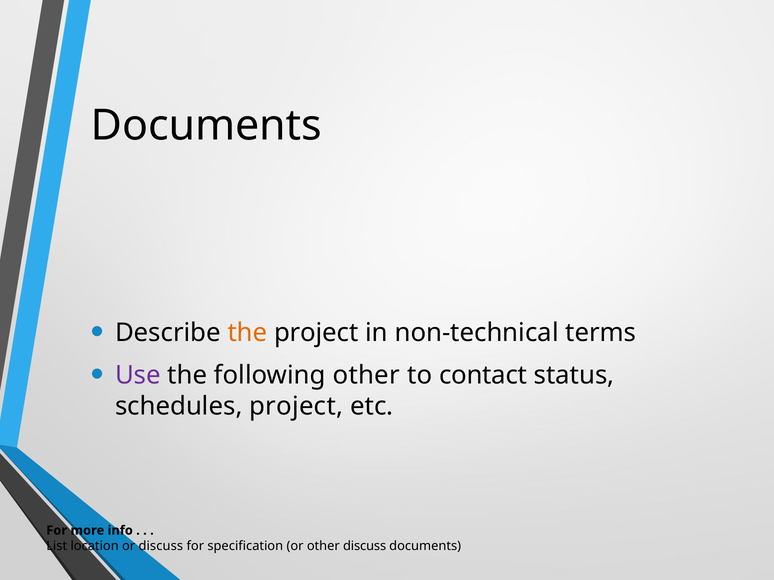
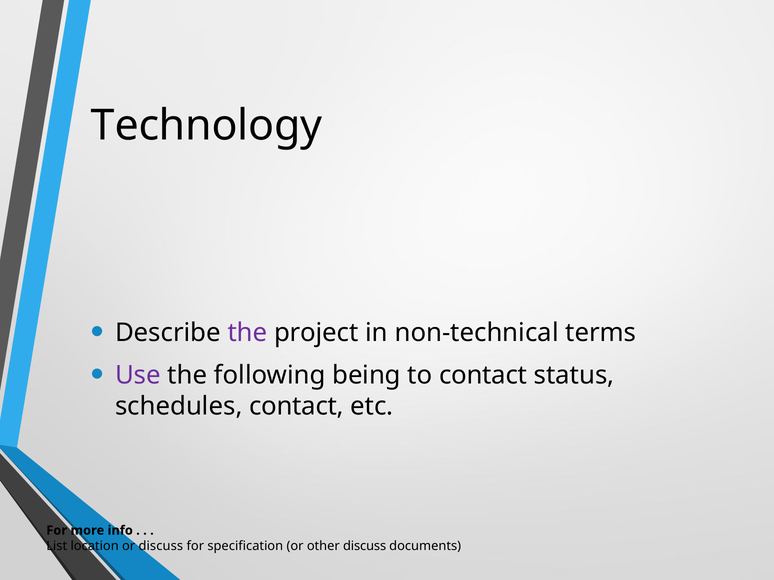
Documents: Documents -> Technology (207, 126)
the colour: orange -> purple (247, 333)
following other: other -> being (367, 375)
schedules project: project -> contact (296, 406)
